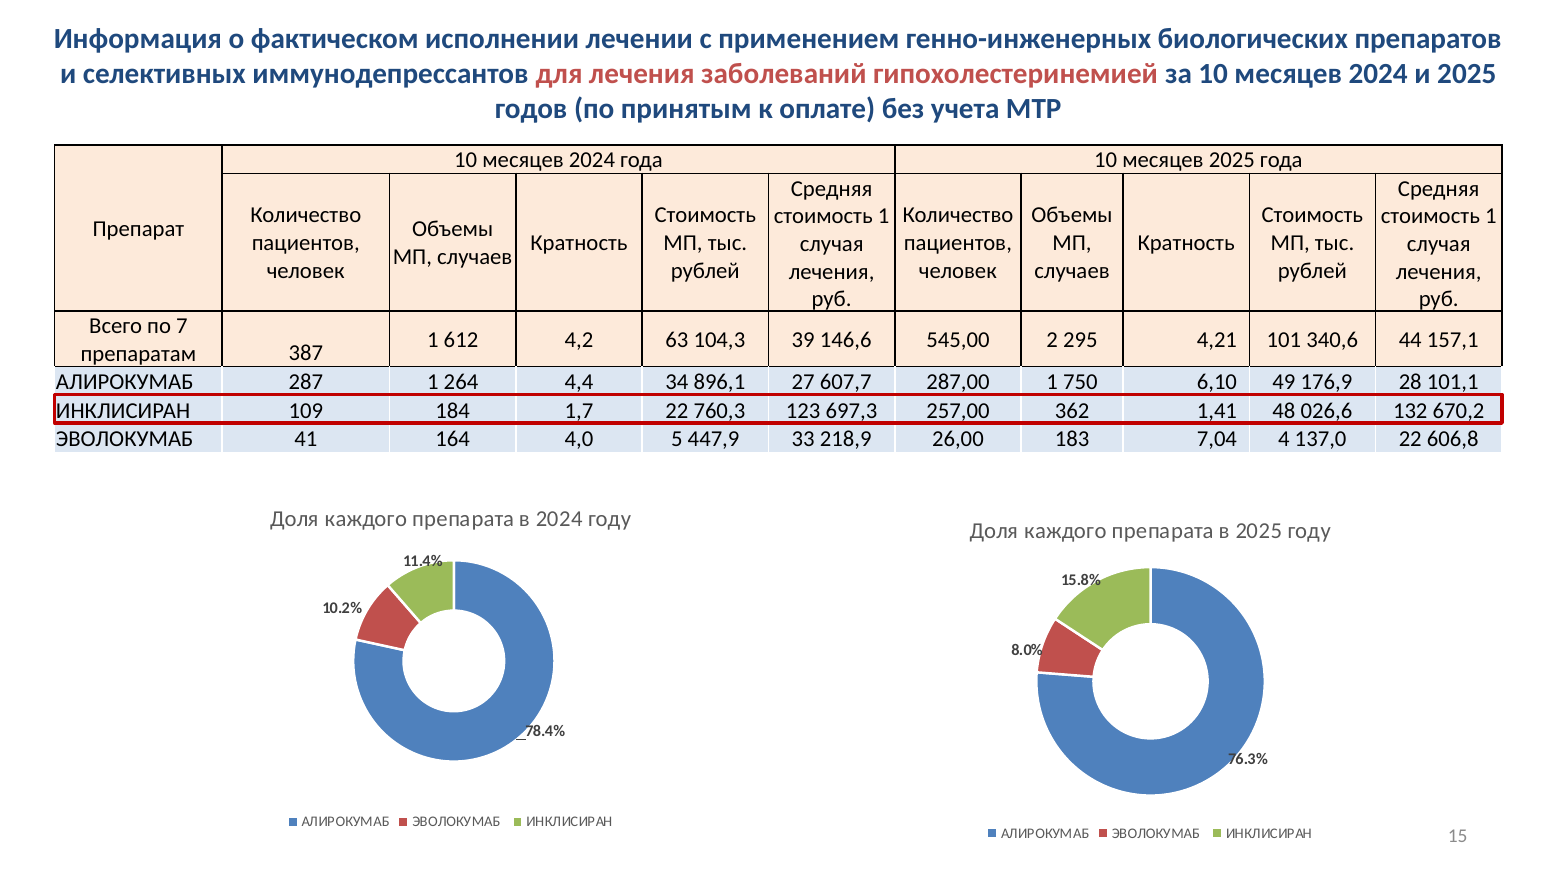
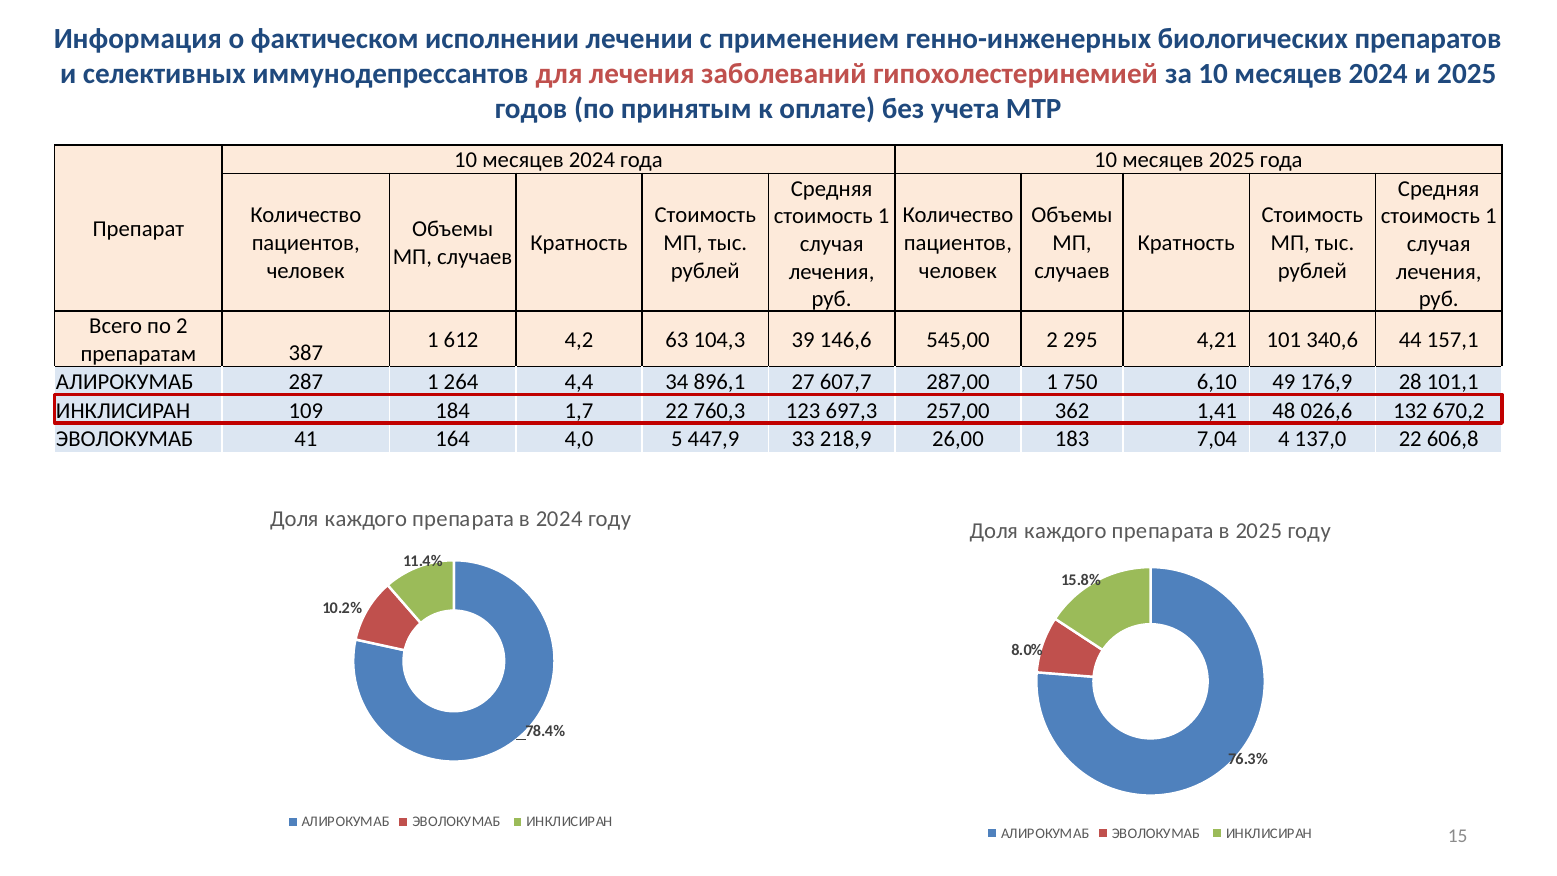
по 7: 7 -> 2 (182, 326)
